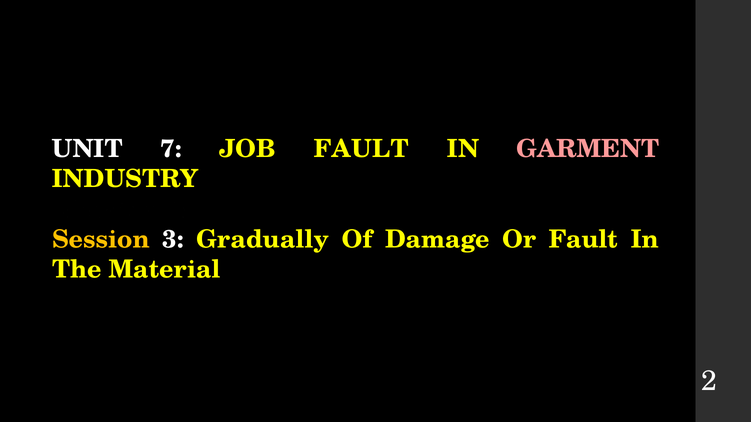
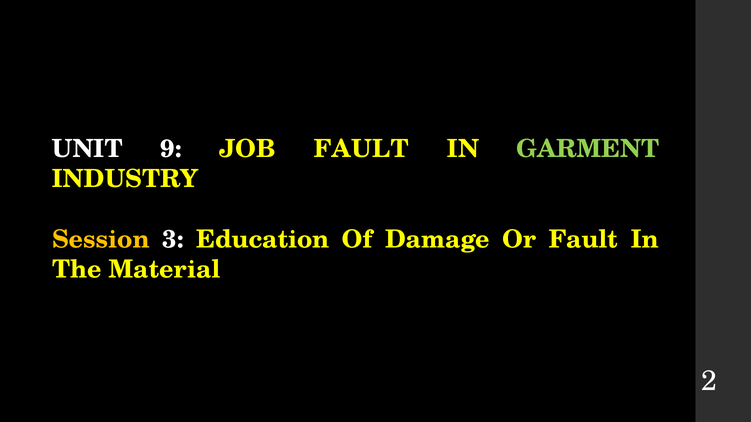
7: 7 -> 9 (171, 149)
GARMENT colour: pink -> light green (588, 149)
Gradually: Gradually -> Education (263, 240)
